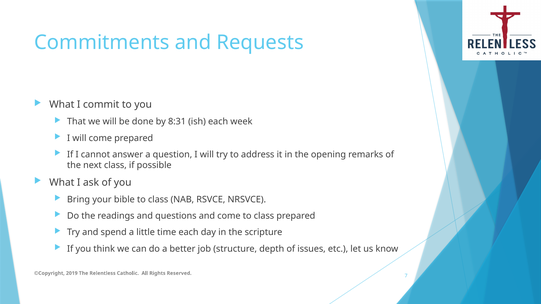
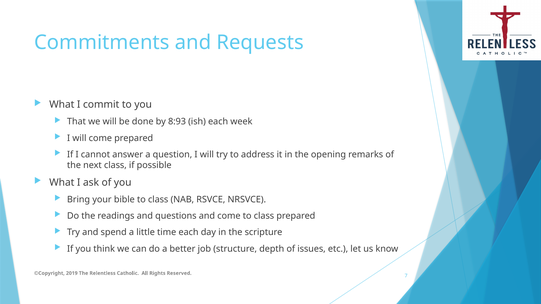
8:31: 8:31 -> 8:93 (177, 122)
